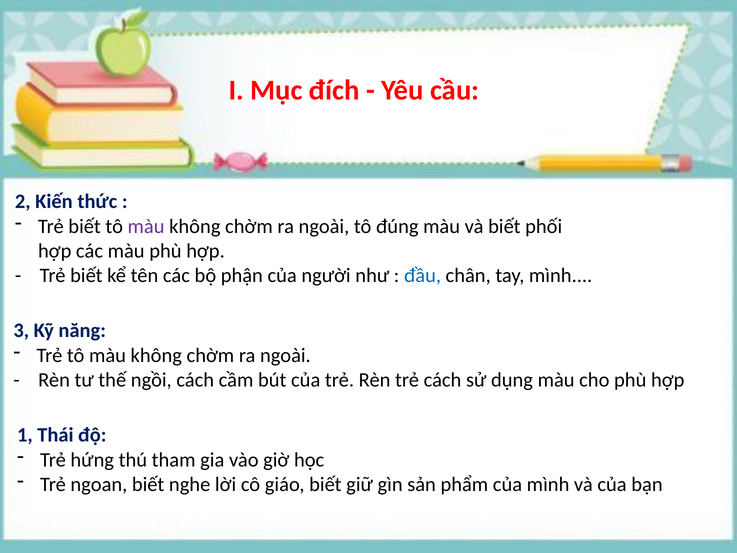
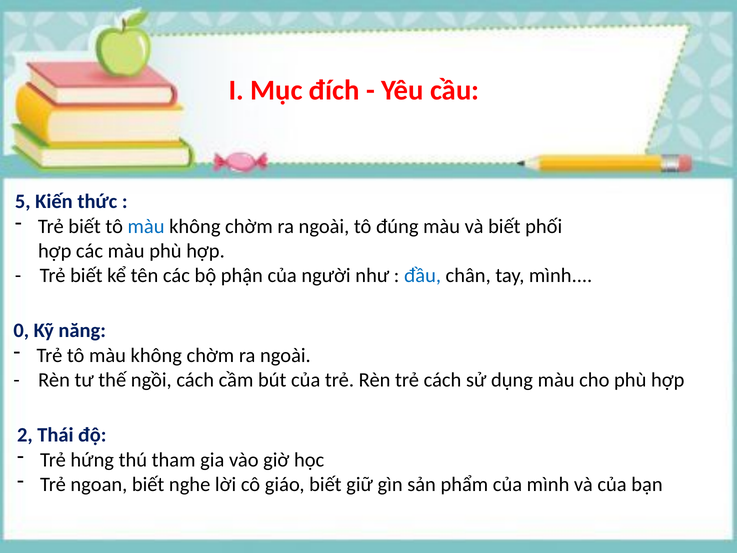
2: 2 -> 5 (23, 202)
màu colour: purple -> blue (146, 226)
3: 3 -> 0 (21, 331)
1: 1 -> 2 (25, 435)
